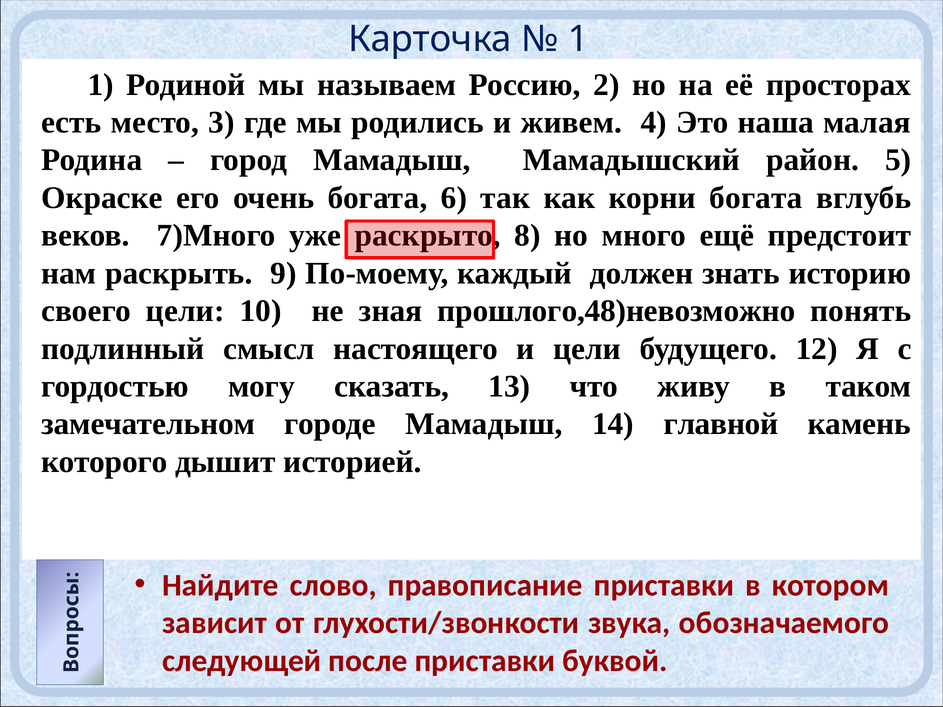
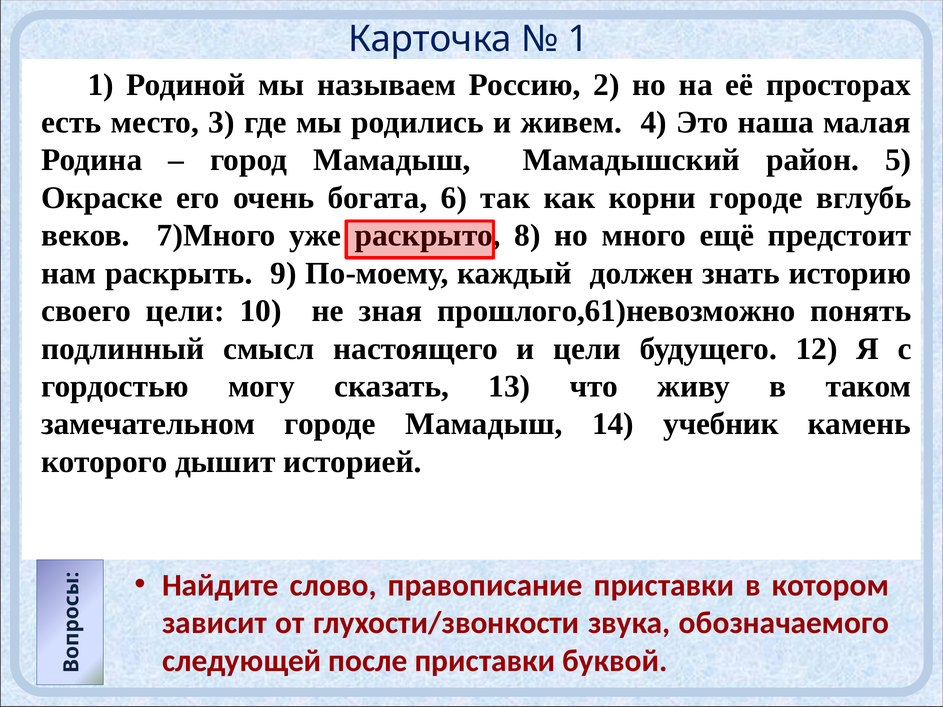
корни богата: богата -> городе (756, 198)
прошлого,48)невозможно: прошлого,48)невозможно -> прошлого,61)невозможно (616, 311)
главной: главной -> учебник (721, 424)
